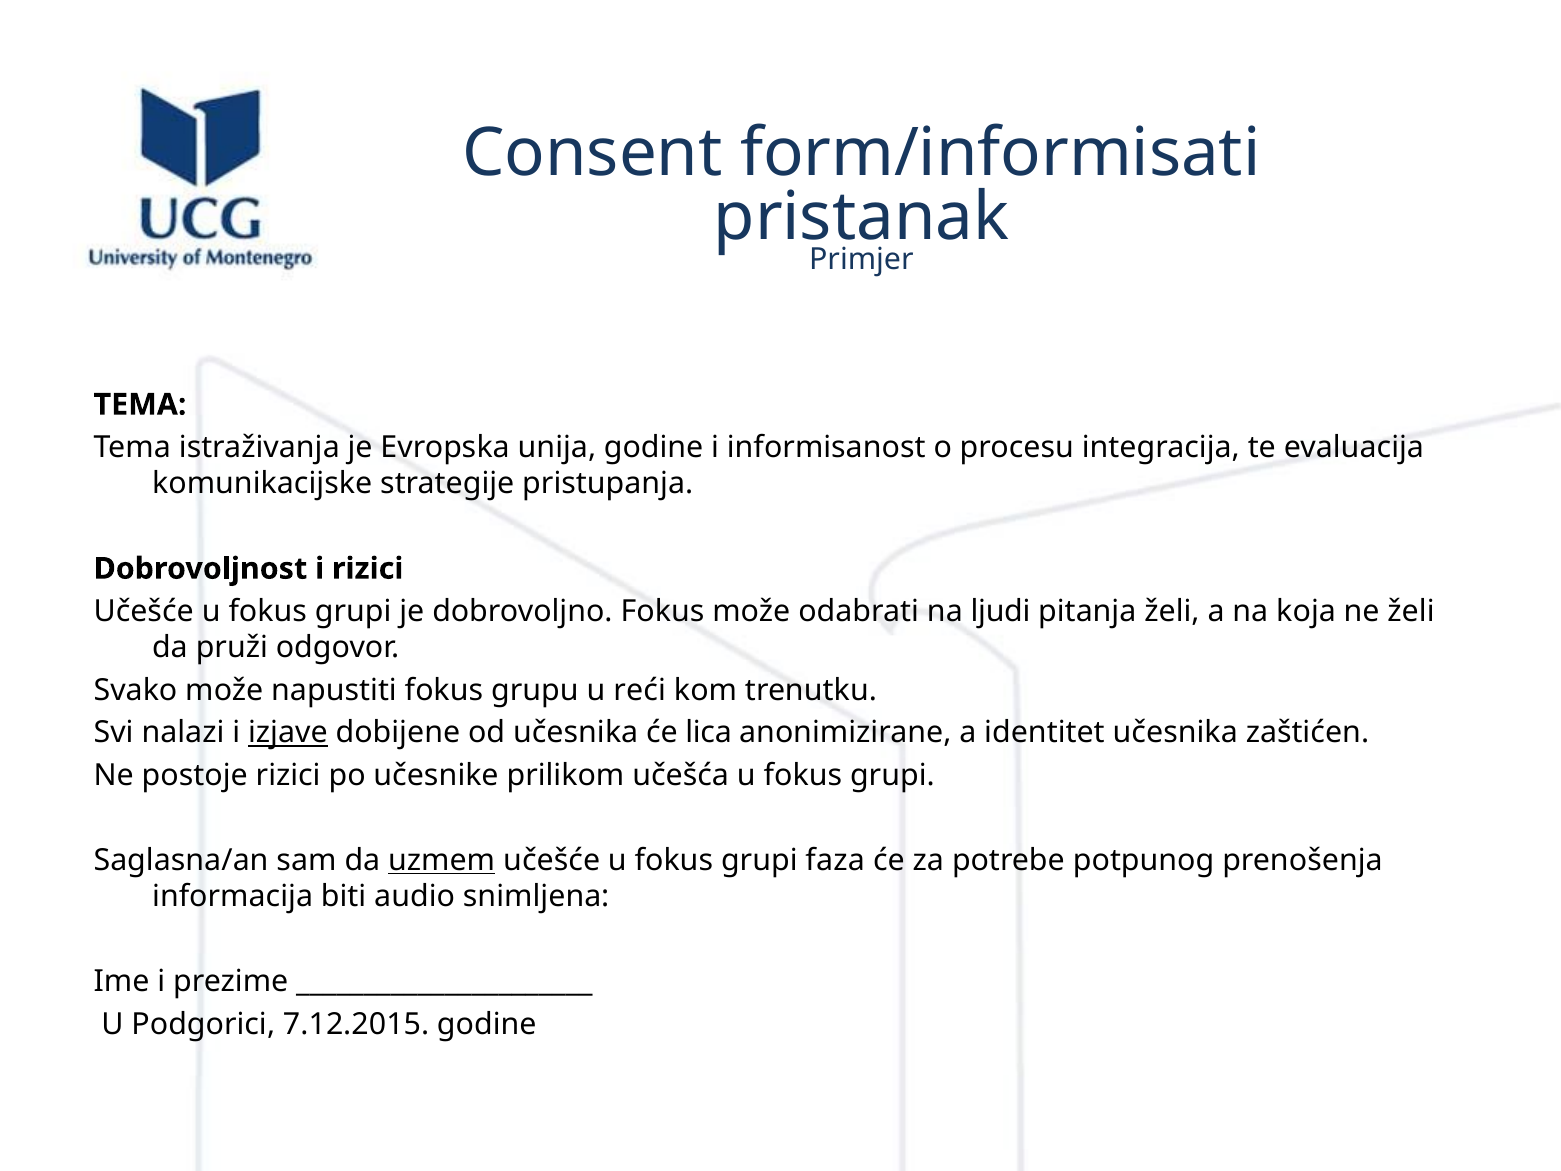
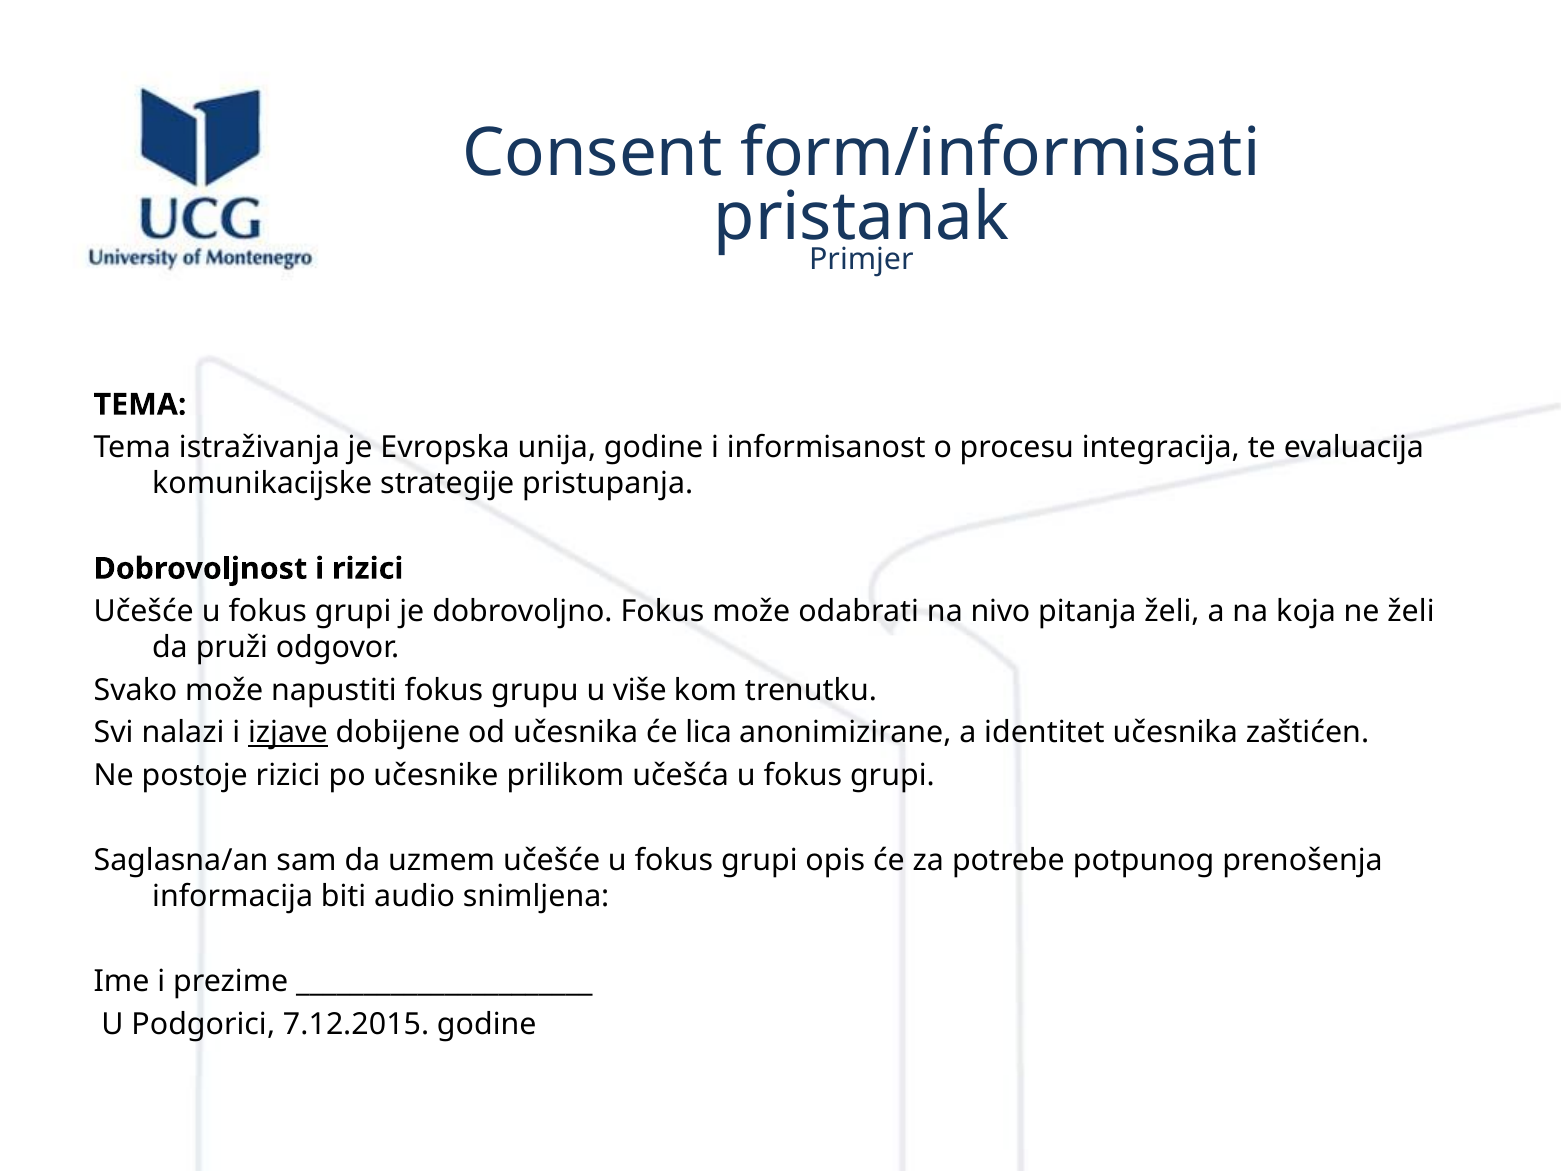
ljudi: ljudi -> nivo (1001, 611)
reći: reći -> više (640, 690)
uzmem underline: present -> none (442, 860)
faza: faza -> opis (835, 860)
